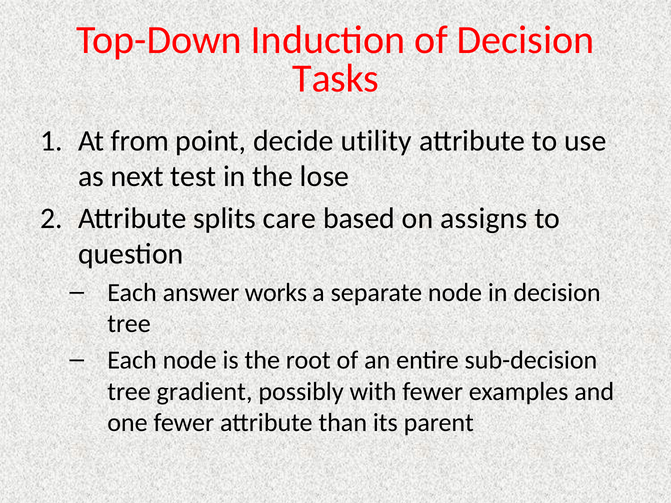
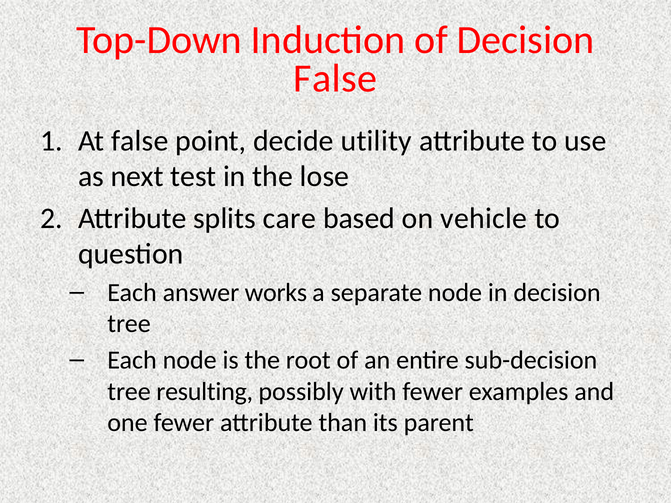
Tasks: Tasks -> False (335, 78)
At from: from -> false (140, 141)
assigns: assigns -> vehicle (484, 218)
gradient: gradient -> resulting (205, 392)
